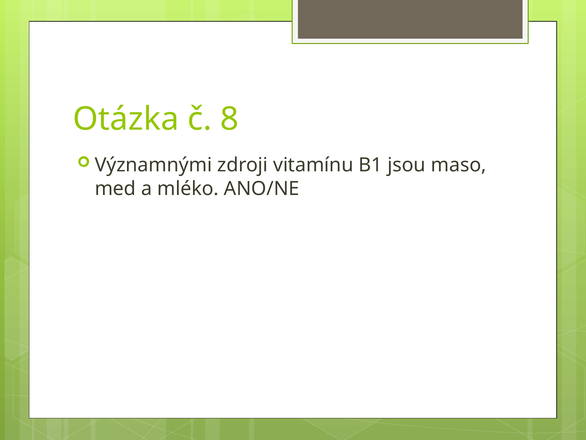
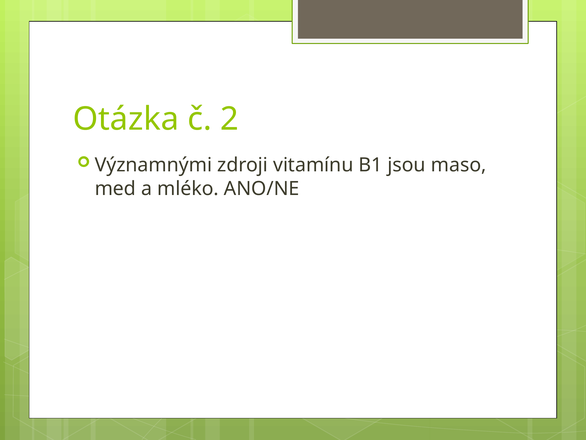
8: 8 -> 2 (229, 119)
